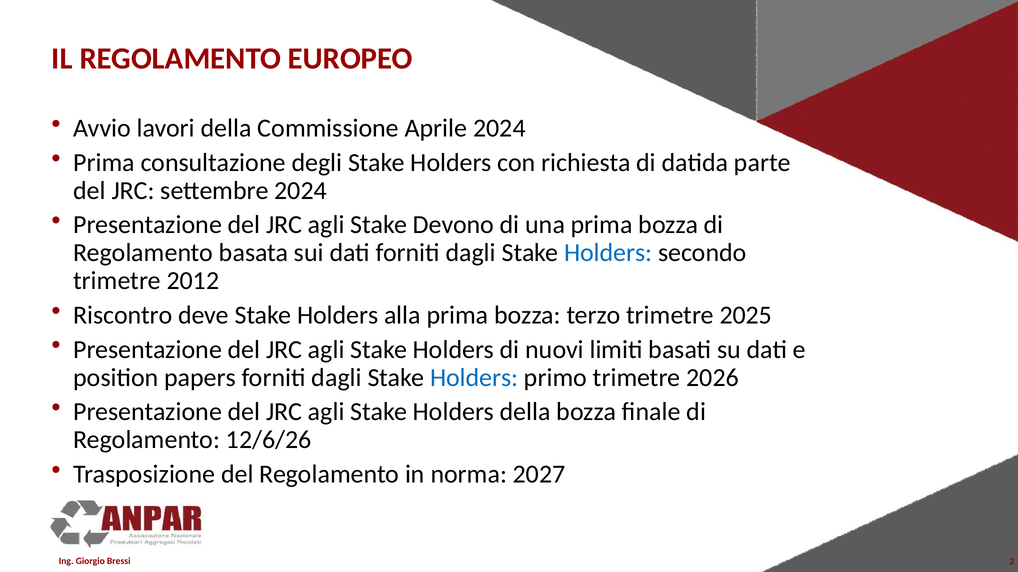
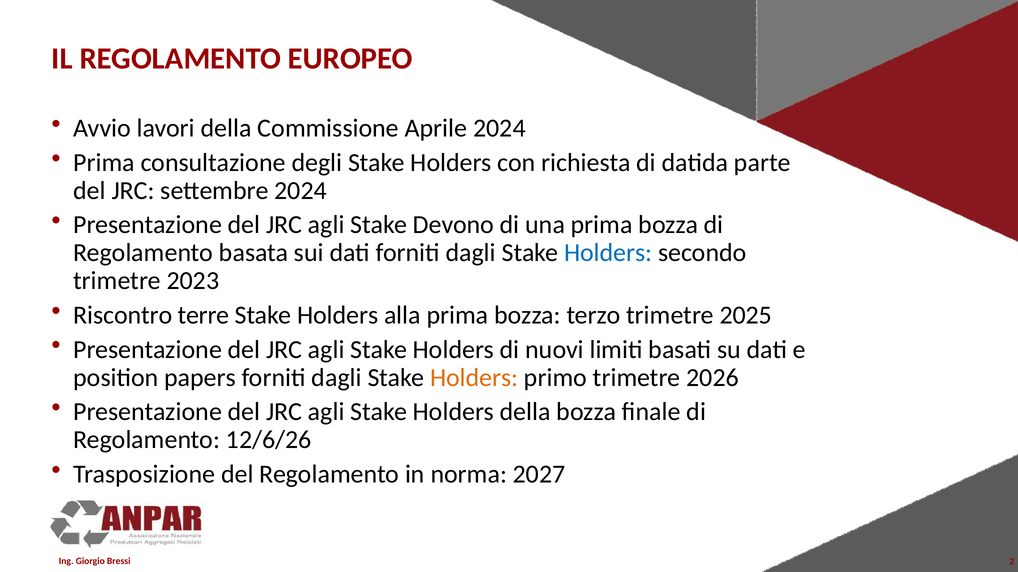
2012: 2012 -> 2023 (193, 281)
deve: deve -> terre (204, 316)
Holders colour: blue -> orange (474, 378)
